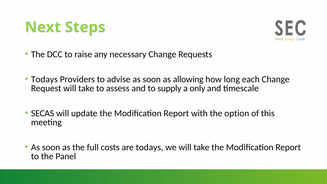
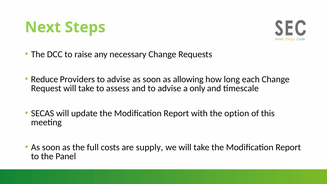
Todays: Todays -> Reduce (45, 79)
and to supply: supply -> advise (169, 88)
are todays: todays -> supply (150, 147)
